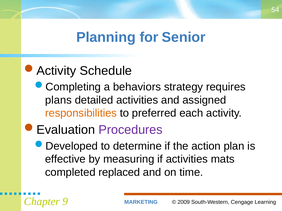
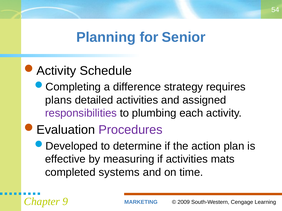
behaviors: behaviors -> difference (137, 87)
responsibilities colour: orange -> purple (81, 113)
preferred: preferred -> plumbing (154, 113)
replaced: replaced -> systems (119, 173)
